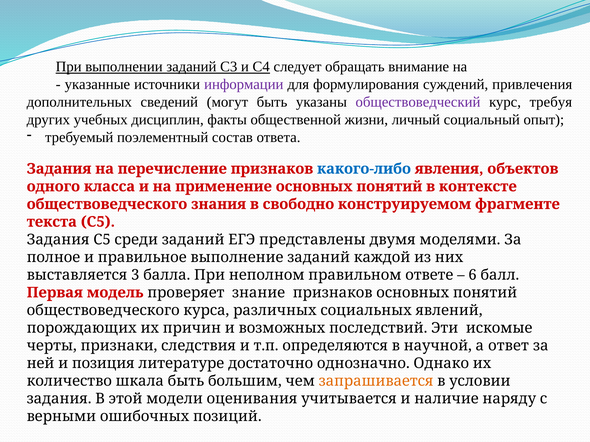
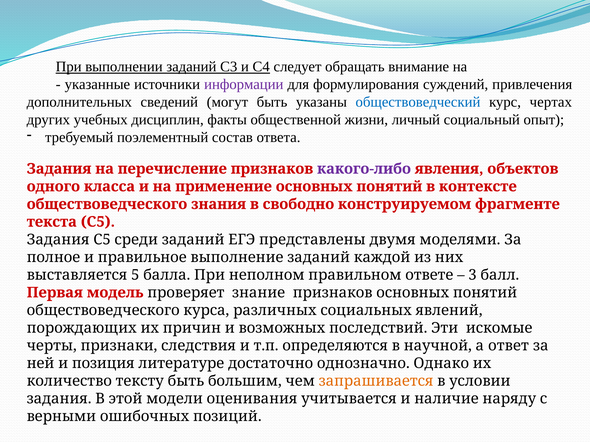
обществоведческий colour: purple -> blue (418, 102)
требуя: требуя -> чертах (551, 102)
какого-либо colour: blue -> purple (364, 169)
3: 3 -> 5 (135, 275)
6: 6 -> 3 (473, 275)
шкала: шкала -> тексту (140, 381)
